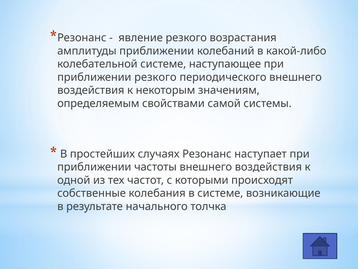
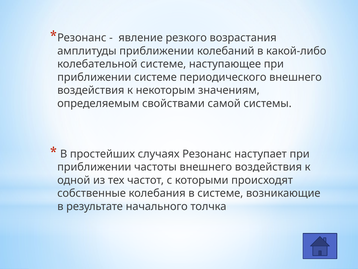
приближении резкого: резкого -> системе (155, 77)
